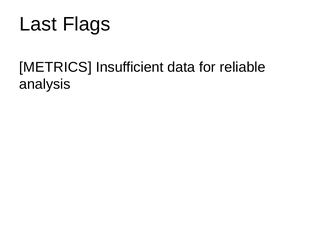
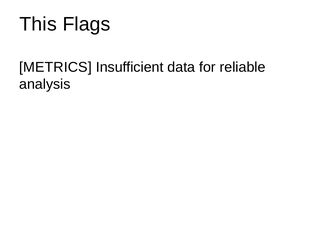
Last: Last -> This (38, 24)
